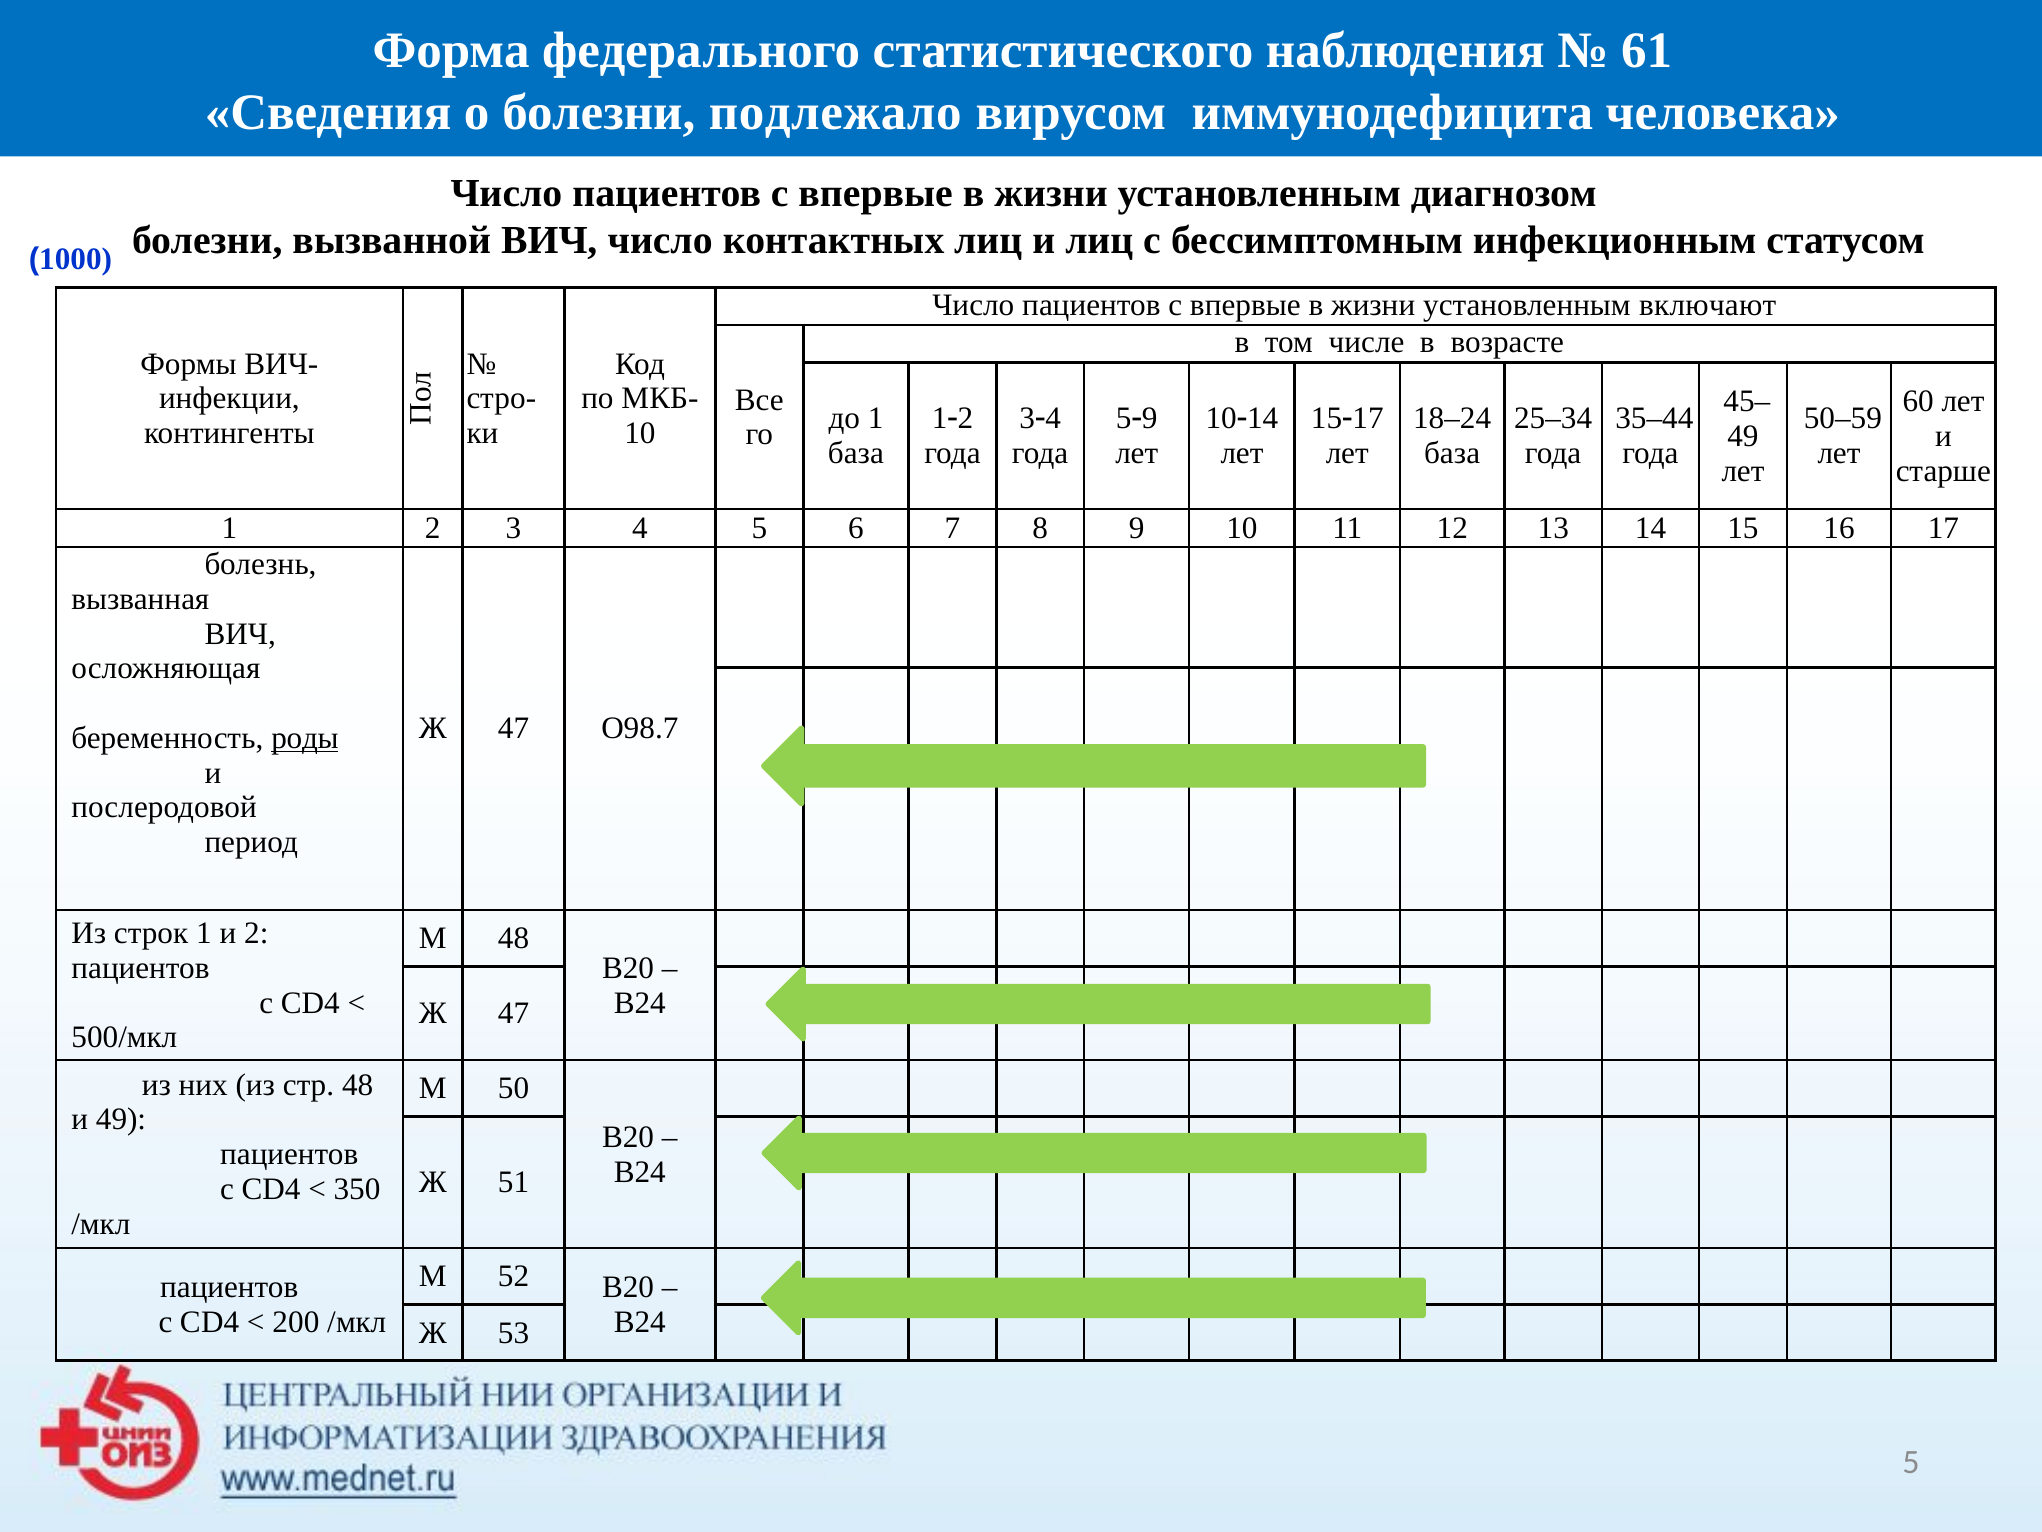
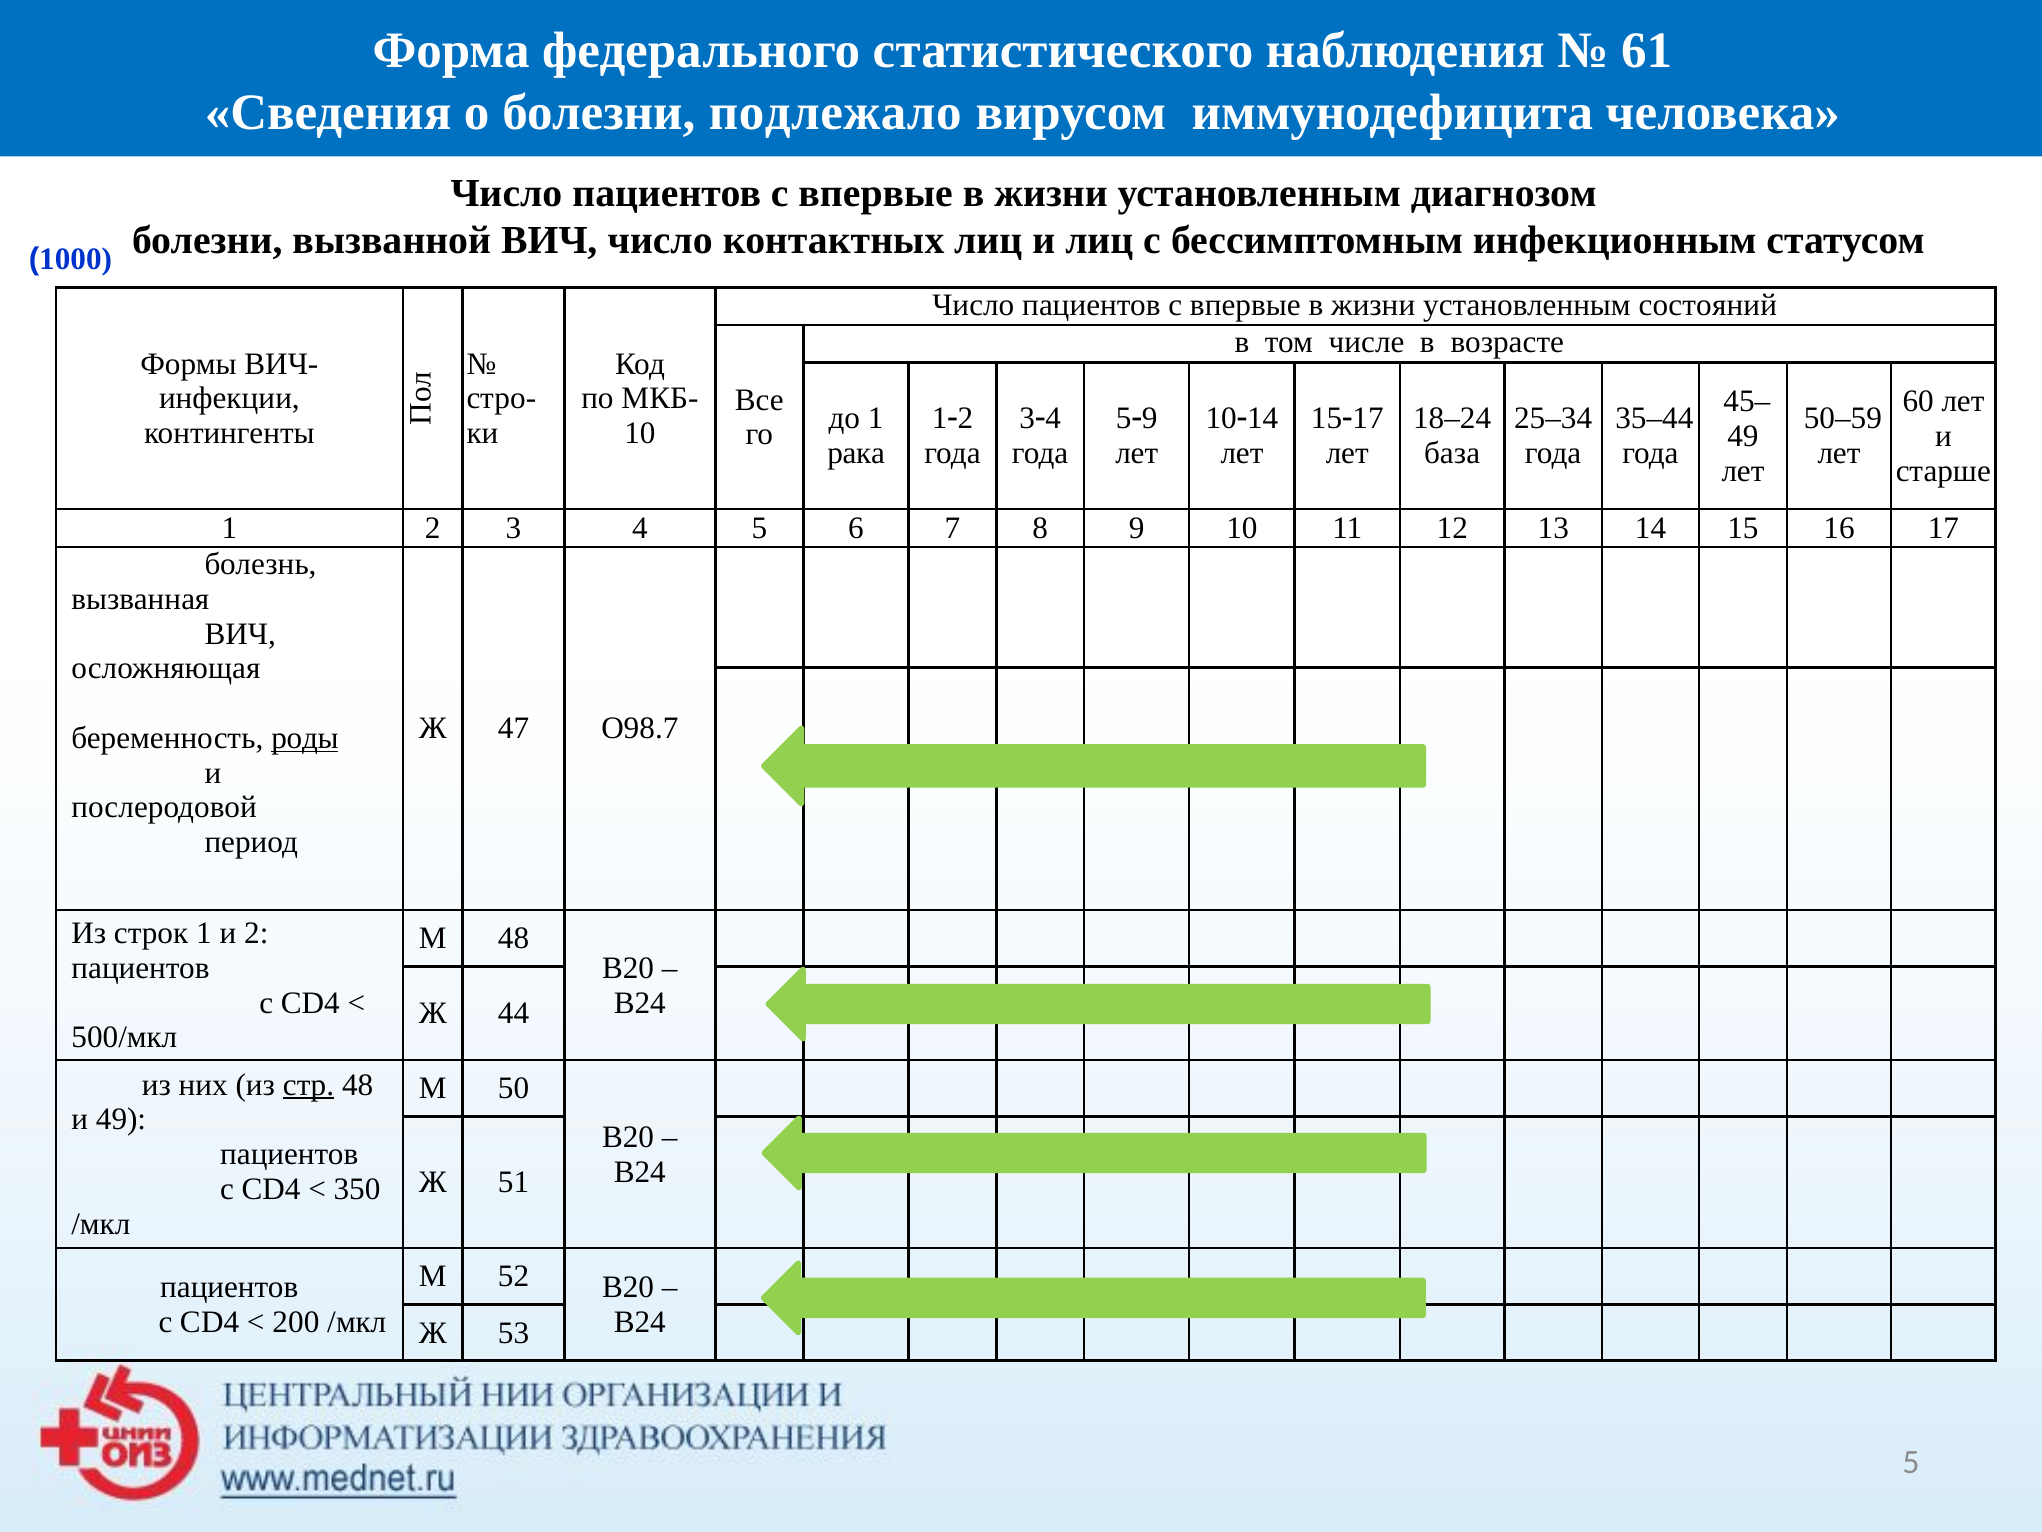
включают: включают -> состояний (1708, 305)
база: база -> рака (856, 453)
47: 47 -> 44 (513, 1013)
стр underline: none -> present (309, 1085)
